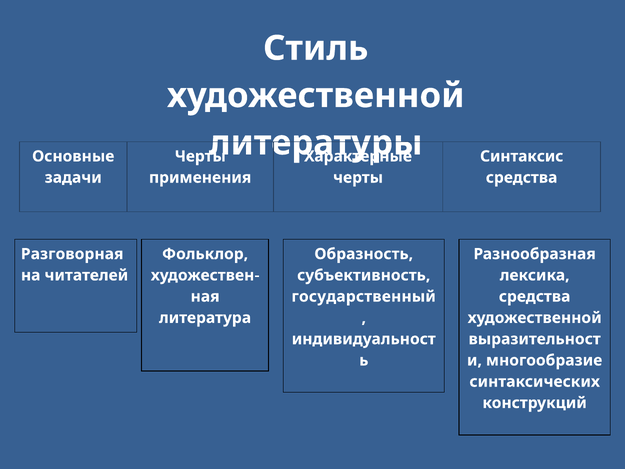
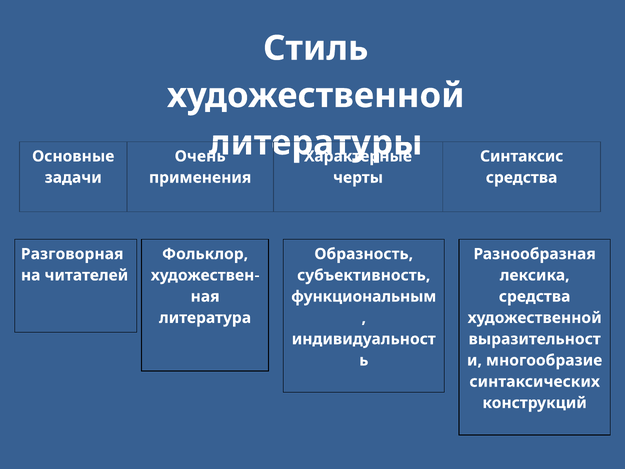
Черты: Черты -> Очень (200, 156)
государственный: государственный -> функциональным (364, 296)
